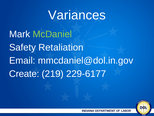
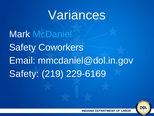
McDaniel colour: light green -> light blue (52, 34)
Retaliation: Retaliation -> Coworkers (61, 47)
Create: Create -> Safety (24, 74)
229-6177: 229-6177 -> 229-6169 (86, 74)
